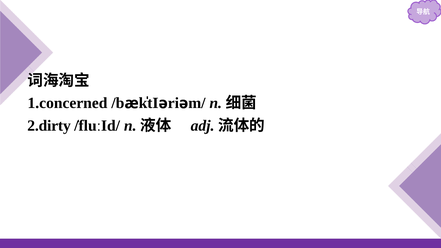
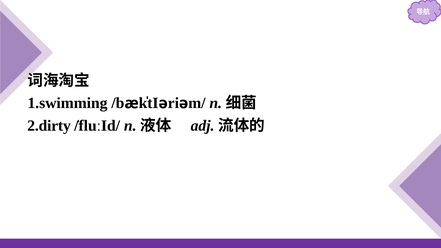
1.concerned: 1.concerned -> 1.swimming (67, 103)
